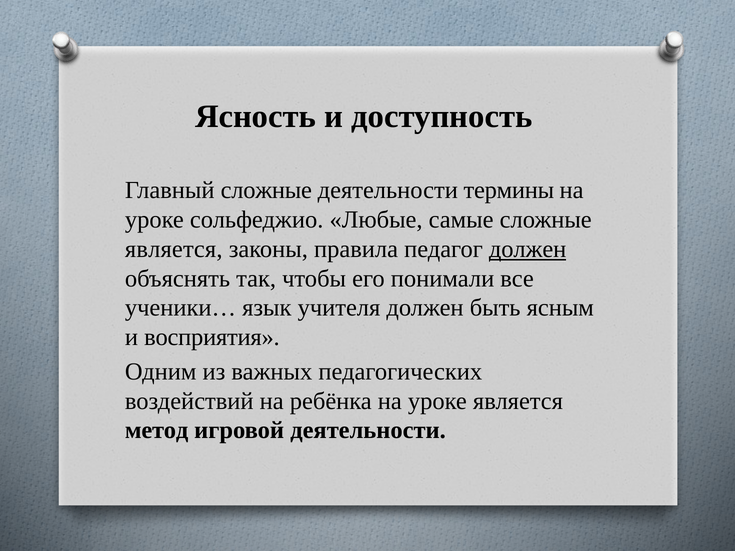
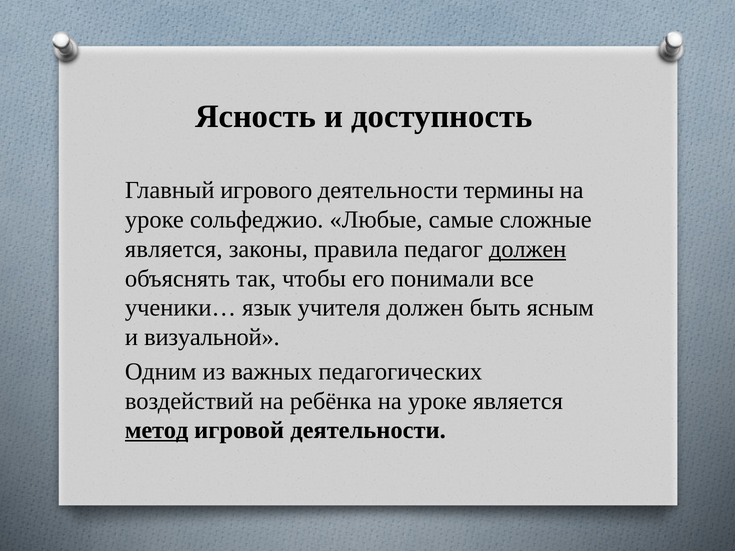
Главный сложные: сложные -> игрового (266, 190)
восприятия: восприятия -> визуальной (212, 337)
метод underline: none -> present (157, 431)
